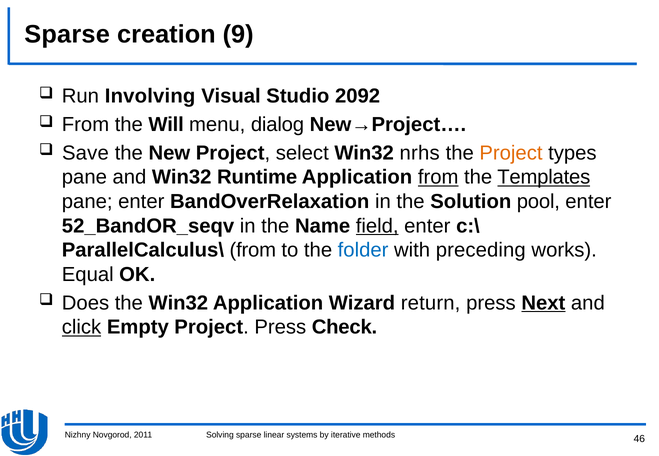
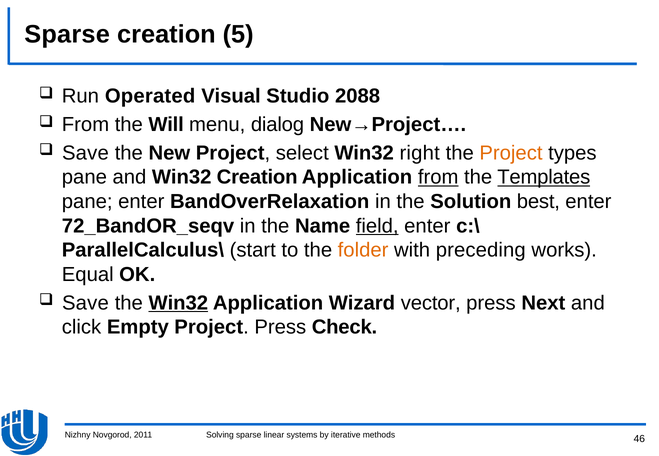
9: 9 -> 5 (238, 34)
Involving: Involving -> Operated (150, 96)
2092: 2092 -> 2088 (358, 96)
nrhs: nrhs -> right (420, 153)
Win32 Runtime: Runtime -> Creation (257, 177)
pool: pool -> best (538, 202)
52_BandOR_seqv: 52_BandOR_seqv -> 72_BandOR_seqv (148, 226)
from: from -> start (253, 250)
folder colour: blue -> orange (363, 250)
Does: Does -> Save (85, 303)
Win32 underline: none -> present (178, 303)
return: return -> vector (431, 303)
Next underline: present -> none (543, 303)
click underline: present -> none (82, 327)
